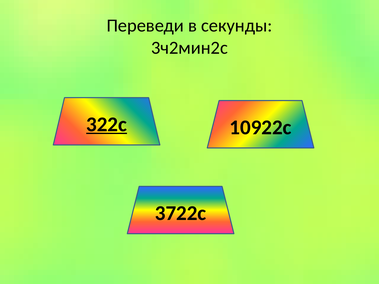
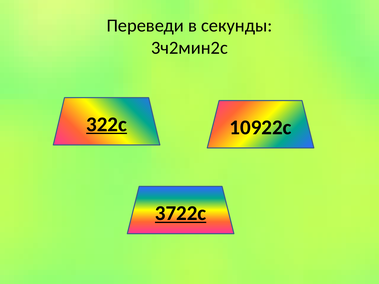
3722с underline: none -> present (181, 213)
